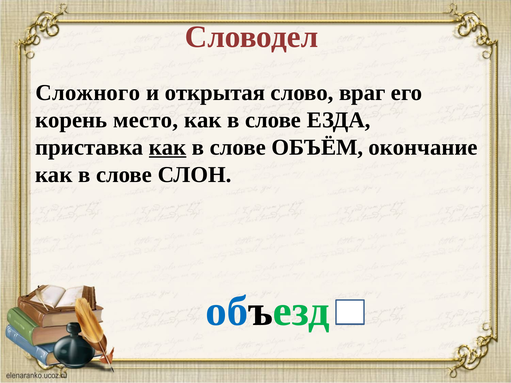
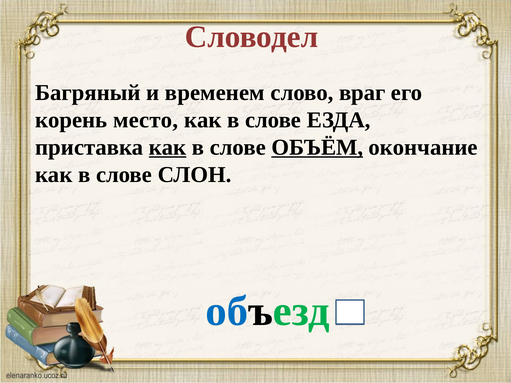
Сложного: Сложного -> Багряный (88, 93)
открытая: открытая -> временем (215, 93)
ОБЪЁМ underline: none -> present (317, 147)
